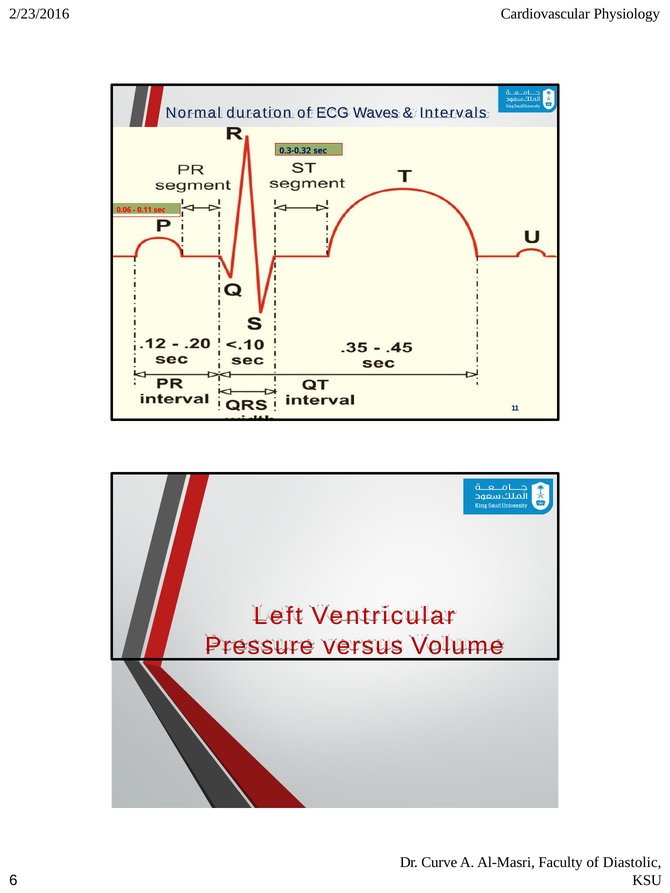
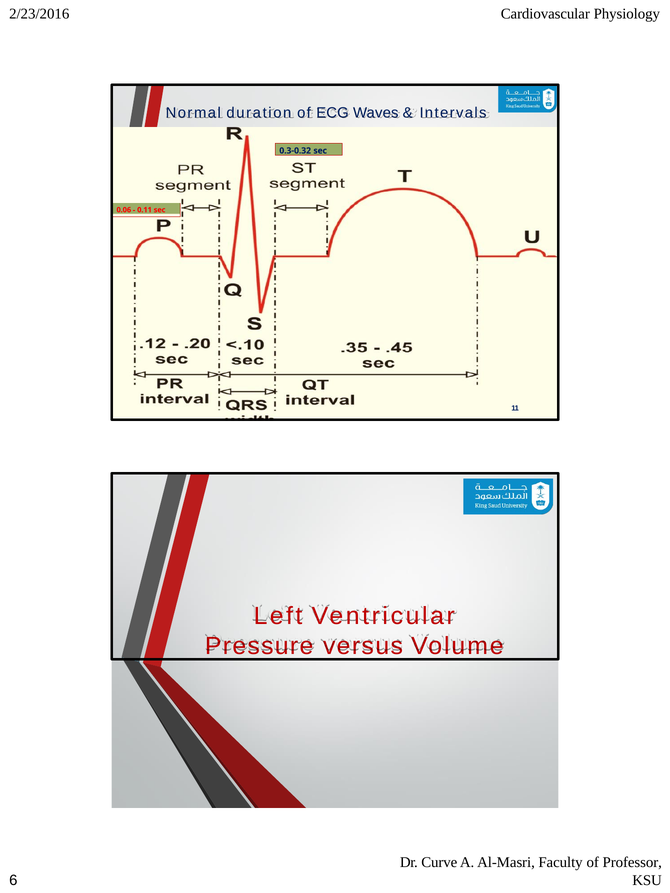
Diastolic: Diastolic -> Professor (632, 863)
